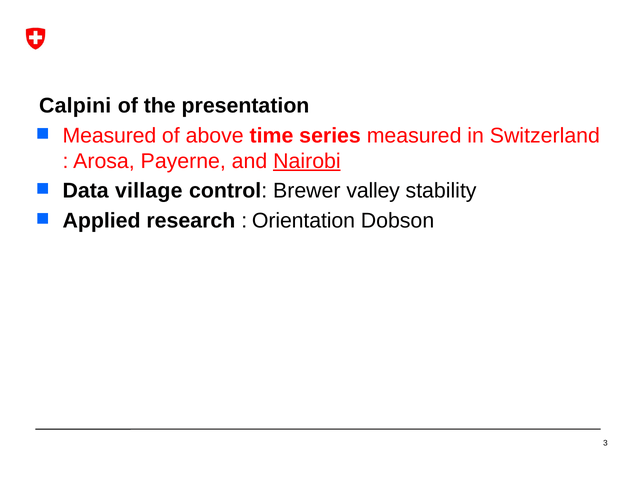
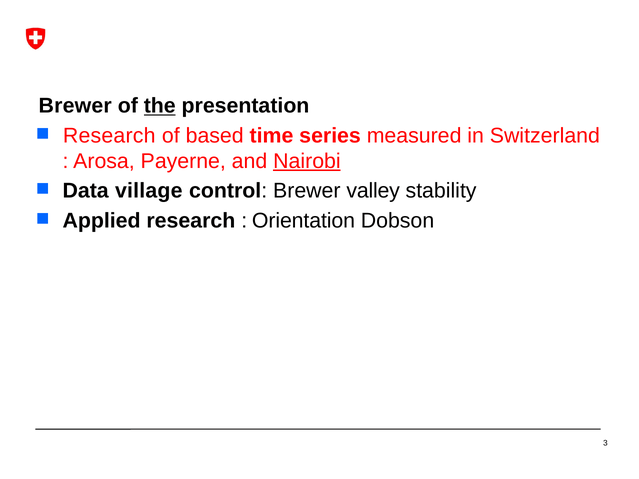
Calpini: Calpini -> Brewer (75, 106)
the underline: none -> present (160, 106)
Measured: Measured -> Research (109, 136)
above: above -> based (215, 136)
